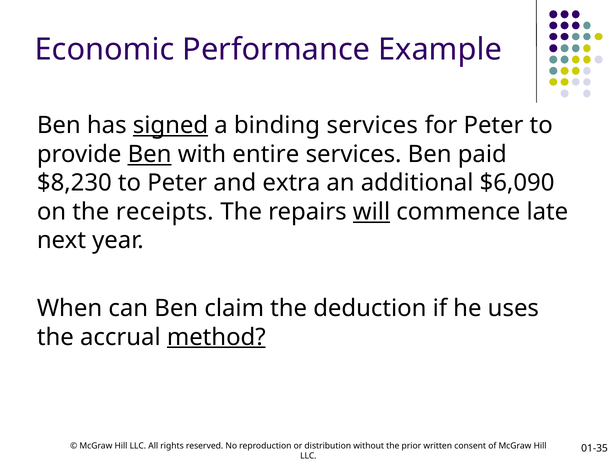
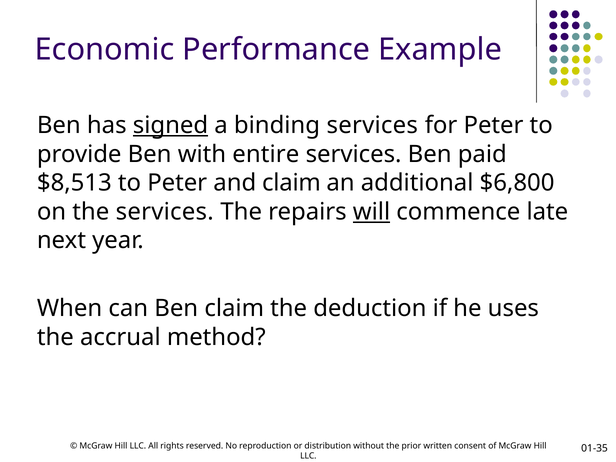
Ben underline: present -> none (150, 154)
$8,230: $8,230 -> $8,513 (74, 183)
and extra: extra -> claim (291, 183)
$6,090: $6,090 -> $6,800 (517, 183)
the receipts: receipts -> services (165, 212)
method underline: present -> none (216, 337)
